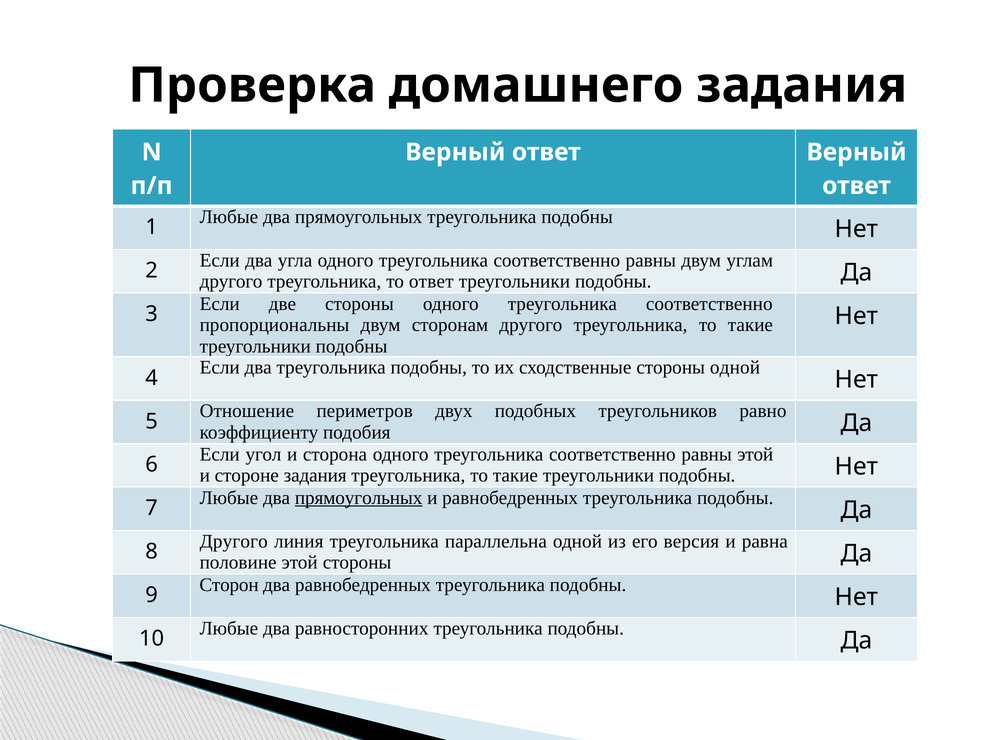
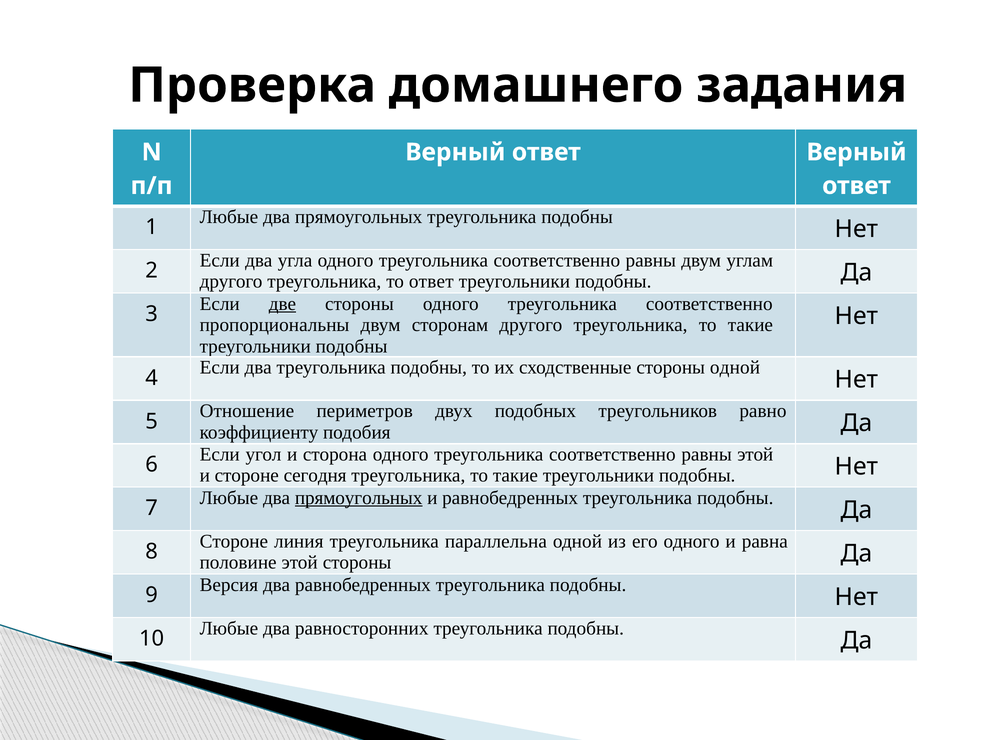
две underline: none -> present (282, 304)
стороне задания: задания -> сегодня (315, 476)
Другого: Другого -> Стороне (234, 542)
его версия: версия -> одного (692, 542)
Сторон: Сторон -> Версия (229, 585)
